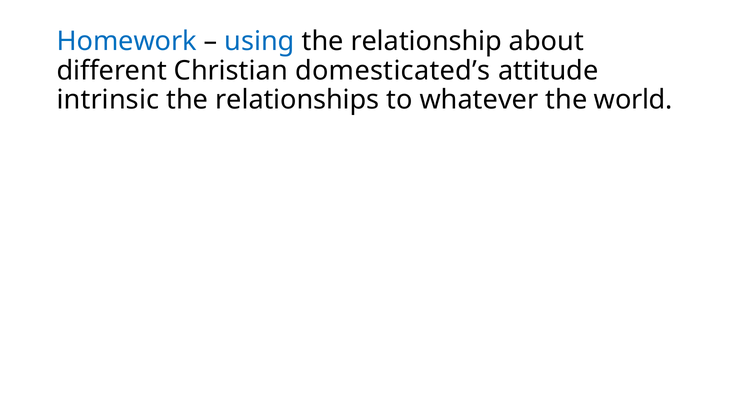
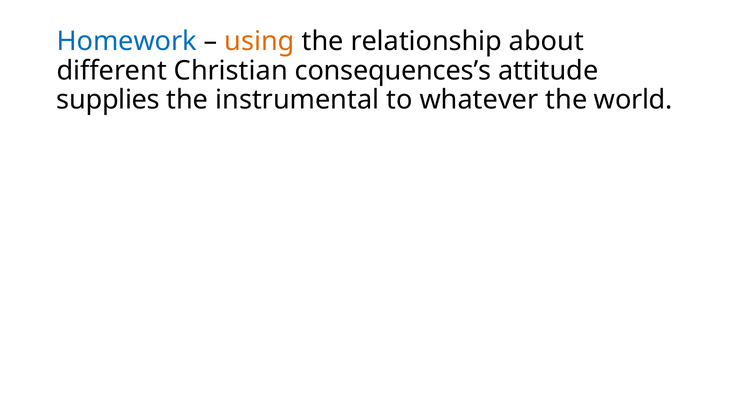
using colour: blue -> orange (260, 41)
domesticated’s: domesticated’s -> consequences’s (393, 71)
intrinsic: intrinsic -> supplies (108, 100)
relationships: relationships -> instrumental (297, 100)
